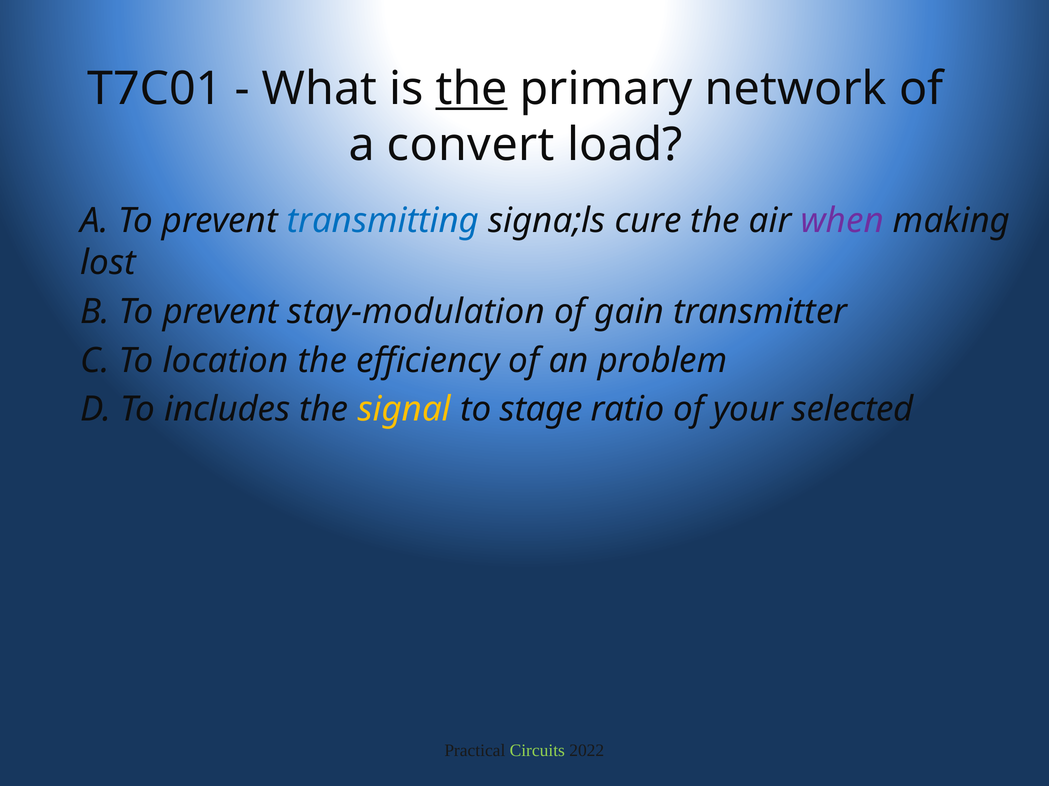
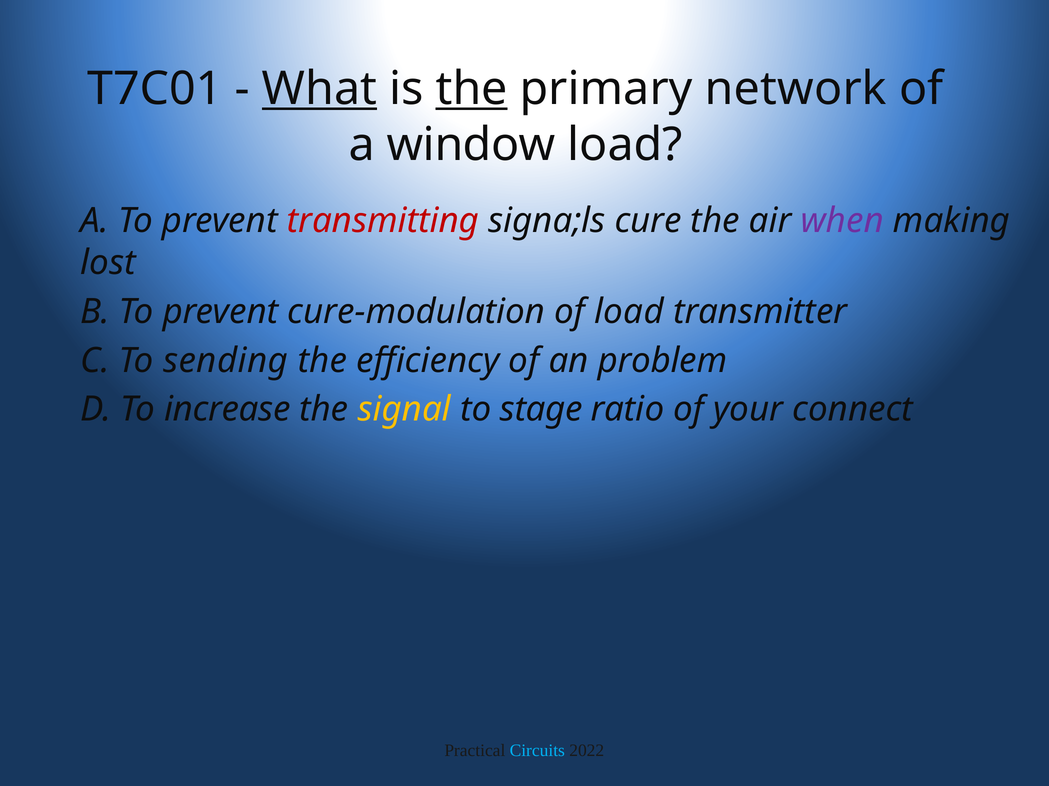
What underline: none -> present (320, 89)
convert: convert -> window (471, 145)
transmitting colour: blue -> red (383, 221)
stay-modulation: stay-modulation -> cure-modulation (416, 312)
of gain: gain -> load (629, 312)
location: location -> sending (226, 361)
includes: includes -> increase (227, 410)
selected: selected -> connect (853, 410)
Circuits colour: light green -> light blue (537, 751)
